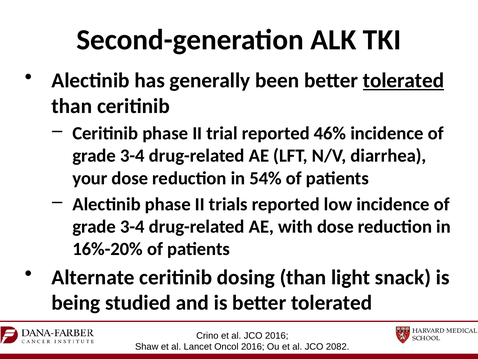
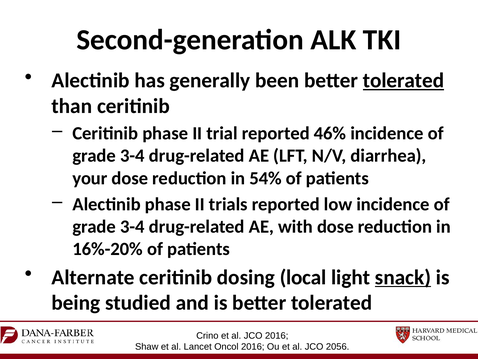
dosing than: than -> local (303, 277)
snack underline: none -> present (403, 277)
2082: 2082 -> 2056 (338, 346)
